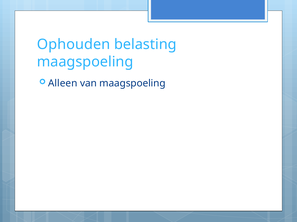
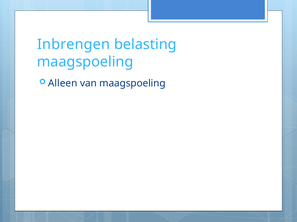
Ophouden: Ophouden -> Inbrengen (74, 45)
